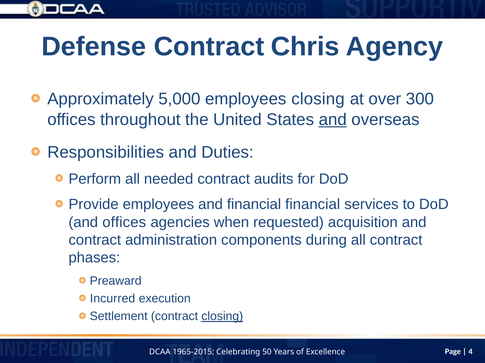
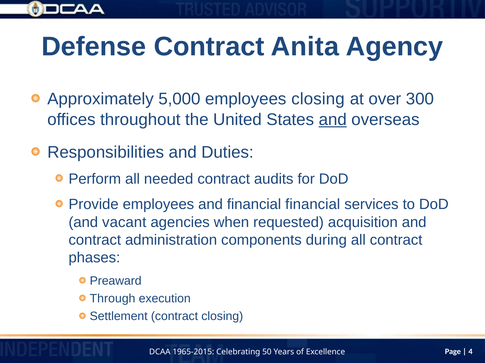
Chris: Chris -> Anita (305, 47)
and offices: offices -> vacant (124, 223)
Incurred: Incurred -> Through (113, 299)
closing underline: present -> none (222, 317)
